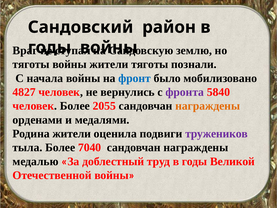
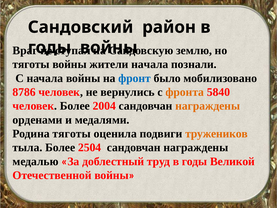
жители тяготы: тяготы -> начала (150, 64)
4827: 4827 -> 8786 (24, 92)
фронта colour: purple -> orange (185, 92)
2055: 2055 -> 2004 (104, 106)
Родина жители: жители -> тяготы (72, 134)
тружеников colour: purple -> orange (217, 134)
7040: 7040 -> 2504 (90, 147)
